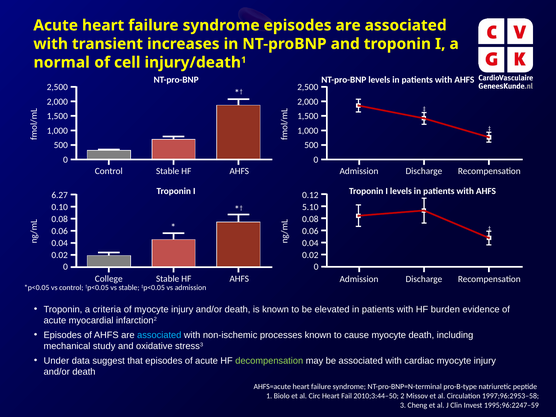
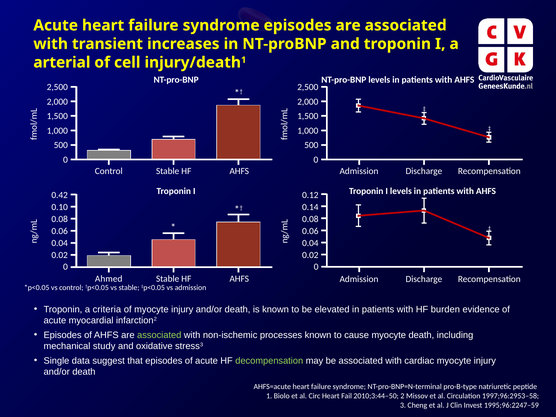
normal: normal -> arterial (62, 62)
6.27: 6.27 -> 0.42 (60, 195)
5.10: 5.10 -> 0.14 (310, 207)
College: College -> Ahmed (109, 279)
associated colour: light blue -> light green (159, 335)
Under: Under -> Single (56, 361)
